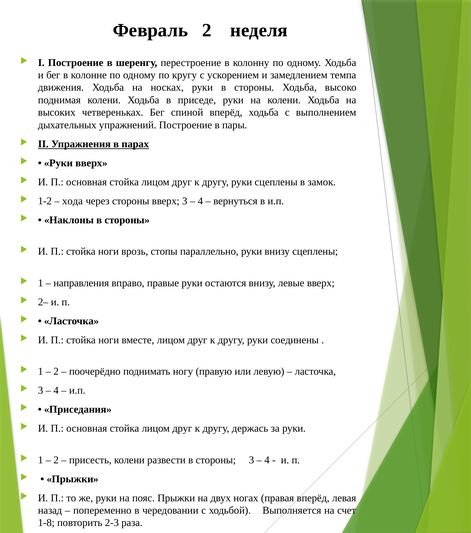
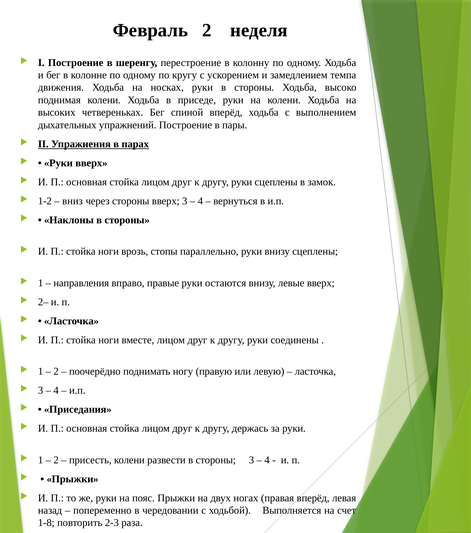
хода: хода -> вниз (73, 201)
